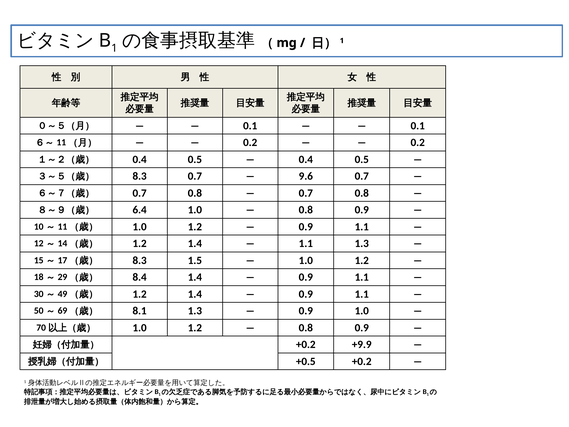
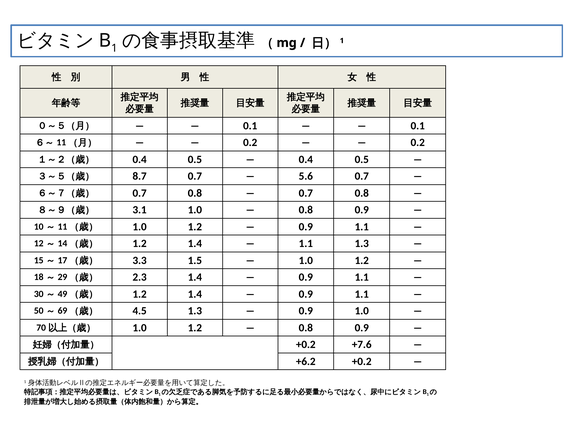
8.3: 8.3 -> 8.7 (140, 176)
9.6: 9.6 -> 5.6 (306, 176)
6.4: 6.4 -> 3.1 (140, 210)
8.3: 8.3 -> 3.3 (140, 260)
8.4: 8.4 -> 2.3 (140, 277)
8.1: 8.1 -> 4.5 (140, 311)
+9.9: +9.9 -> +7.6 (362, 344)
+0.5: +0.5 -> +6.2 (306, 361)
